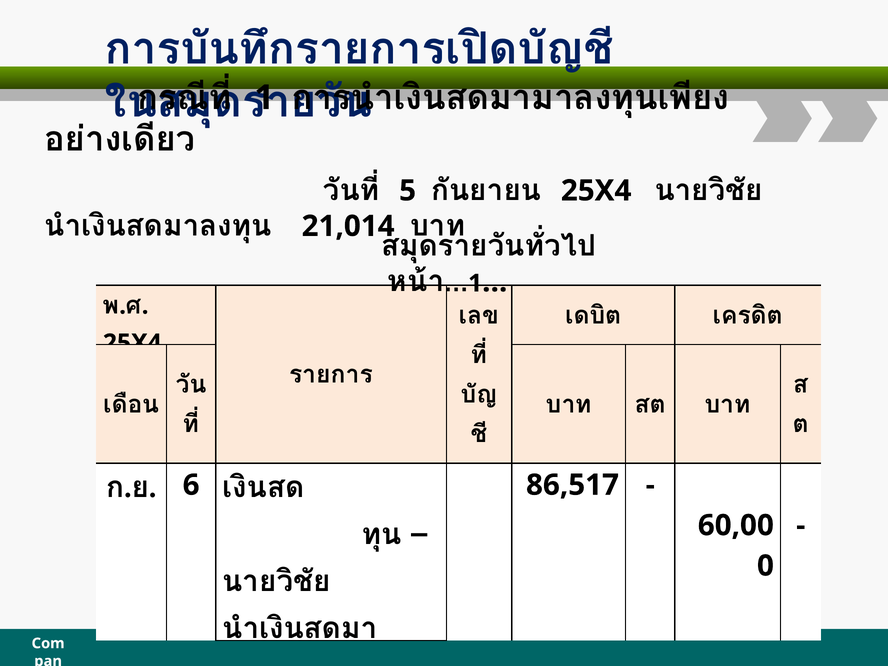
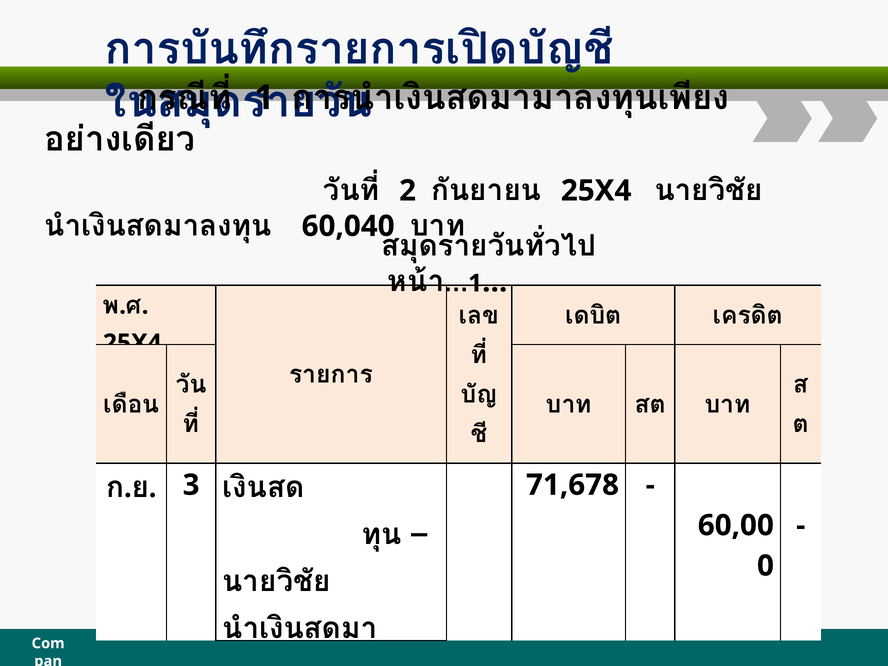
5: 5 -> 2 (408, 191)
21,014: 21,014 -> 60,040 (348, 226)
86,517: 86,517 -> 71,678 (573, 485)
6: 6 -> 3 (191, 485)
